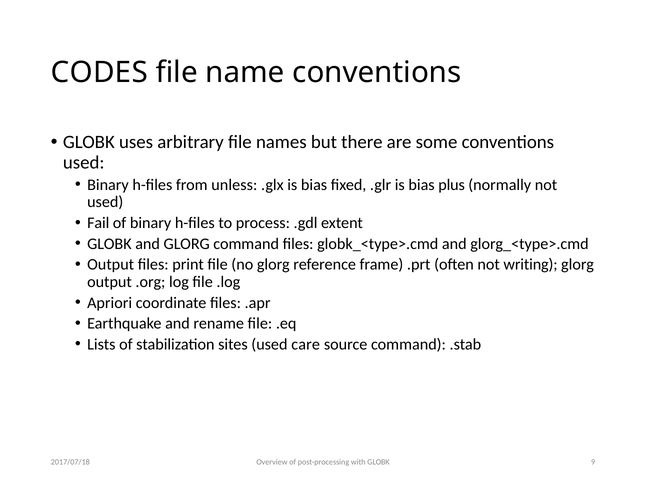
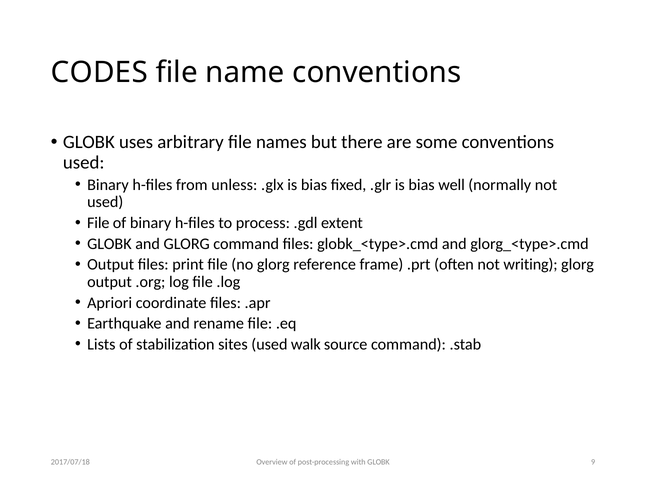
plus: plus -> well (452, 185)
Fail: Fail -> File (98, 223)
care: care -> walk (306, 345)
